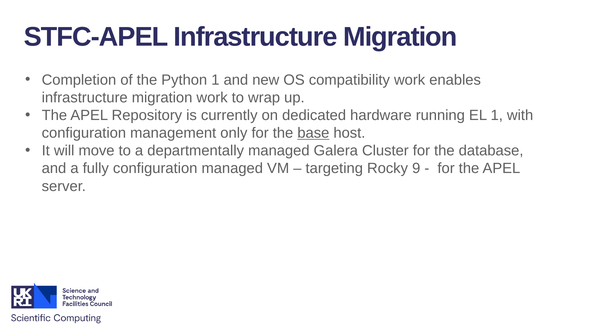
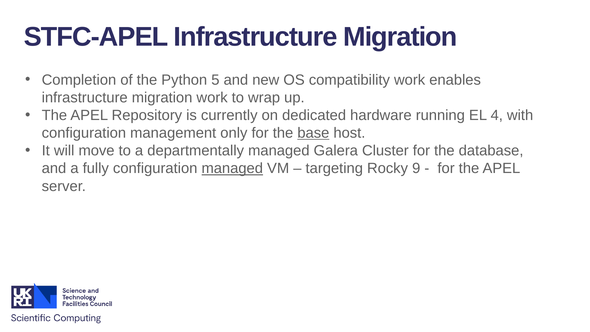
Python 1: 1 -> 5 (215, 80)
EL 1: 1 -> 4 (497, 115)
managed underline: none -> present (232, 168)
